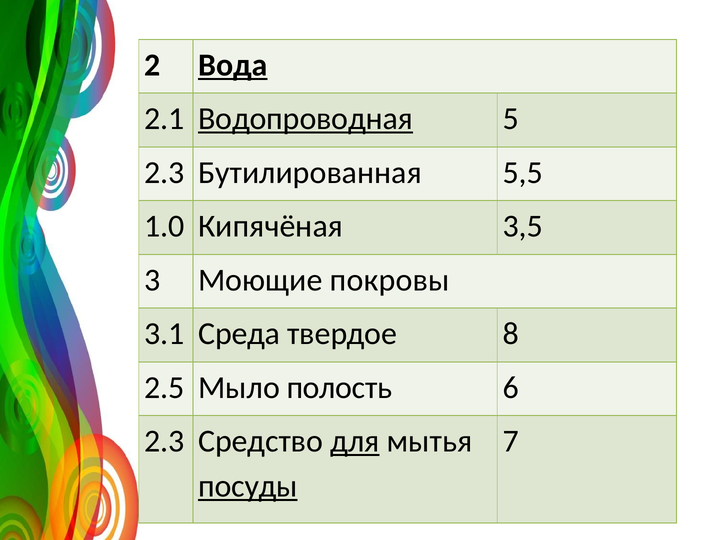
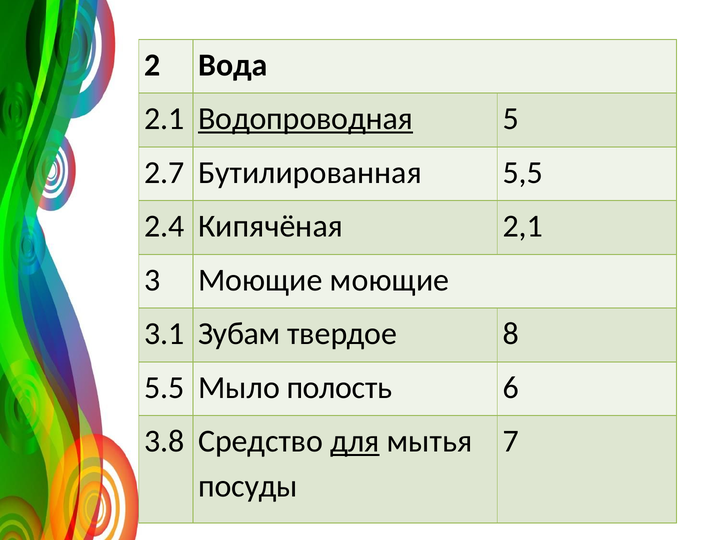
Вода underline: present -> none (233, 65)
2.3: 2.3 -> 2.7 (164, 172)
1.0: 1.0 -> 2.4 (164, 226)
3,5: 3,5 -> 2,1 (523, 226)
Моющие покровы: покровы -> моющие (390, 280)
Среда: Среда -> Зубам (239, 333)
2.5: 2.5 -> 5.5 (164, 387)
2.3: 2.3 -> 3.8 (164, 441)
посуды underline: present -> none (248, 486)
